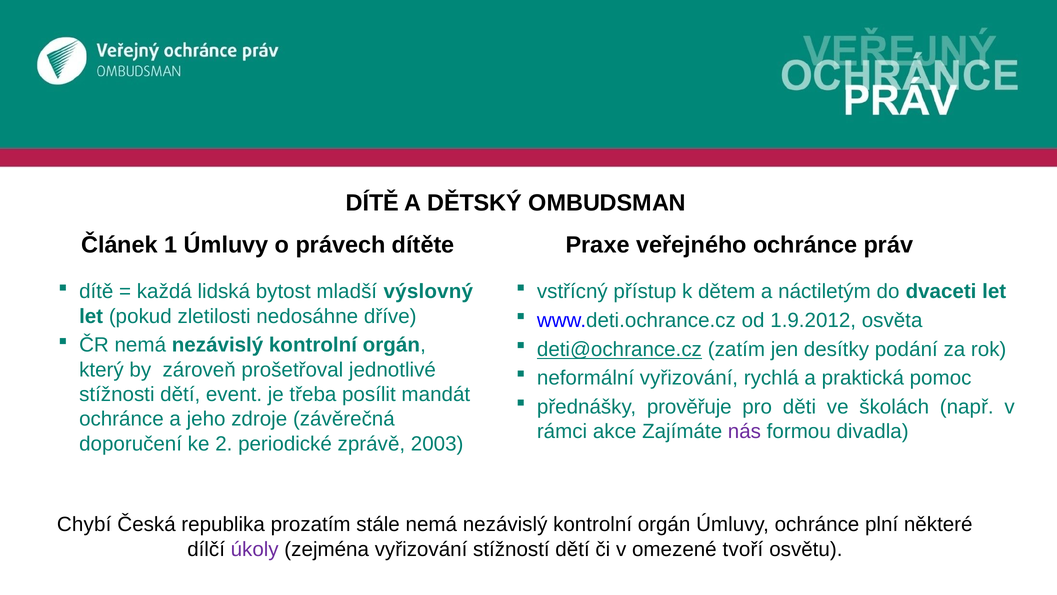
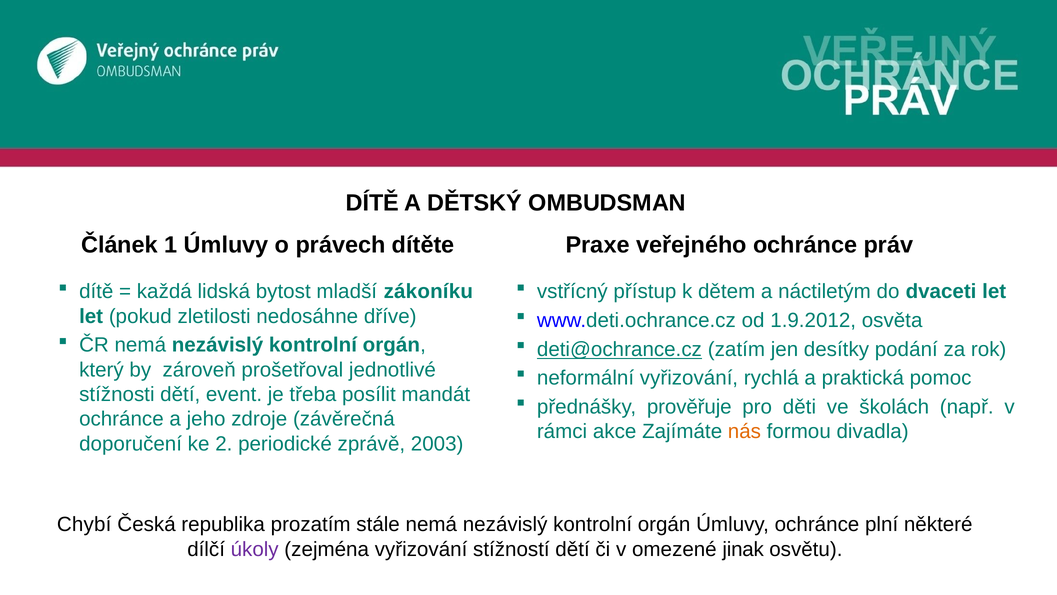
výslovný: výslovný -> zákoníku (428, 291)
nás colour: purple -> orange (744, 431)
tvoří: tvoří -> jinak (743, 549)
